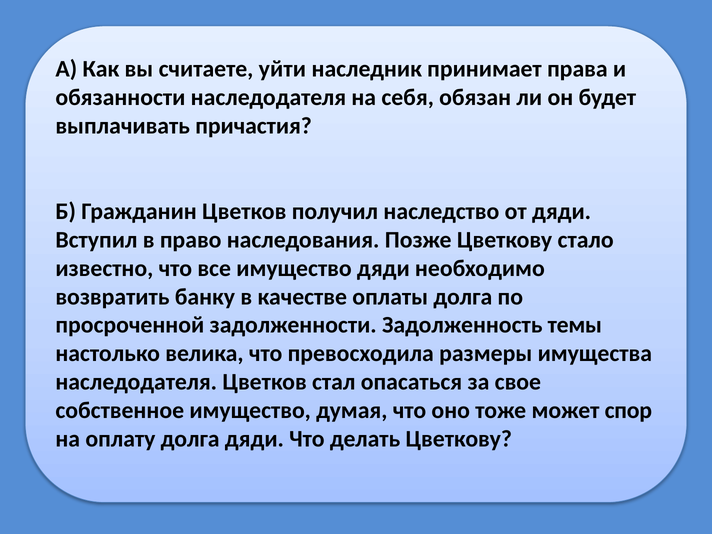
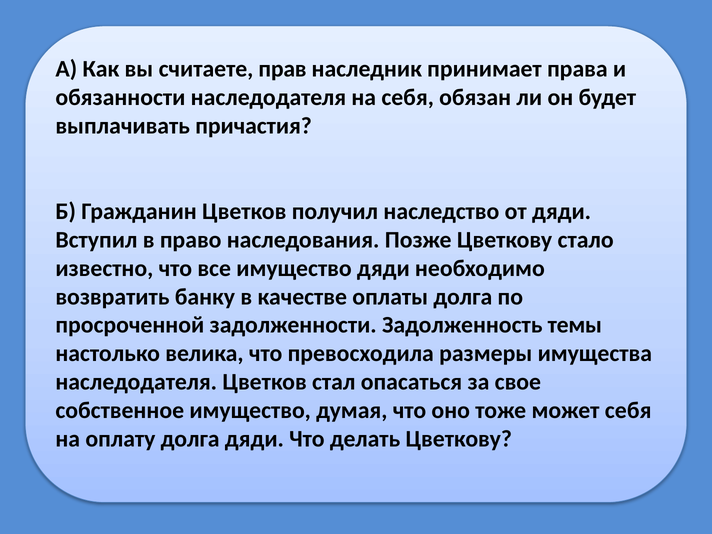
уйти: уйти -> прав (283, 69)
может спор: спор -> себя (628, 411)
